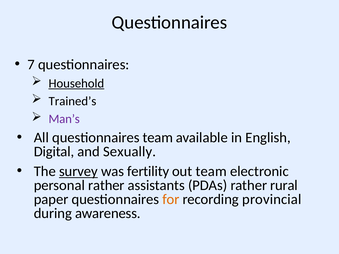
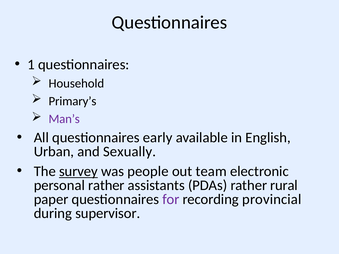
7: 7 -> 1 (31, 65)
Household underline: present -> none (76, 83)
Trained’s: Trained’s -> Primary’s (73, 101)
questionnaires team: team -> early (158, 138)
Digital: Digital -> Urban (54, 152)
fertility: fertility -> people (148, 171)
for colour: orange -> purple (171, 200)
awareness: awareness -> supervisor (108, 214)
